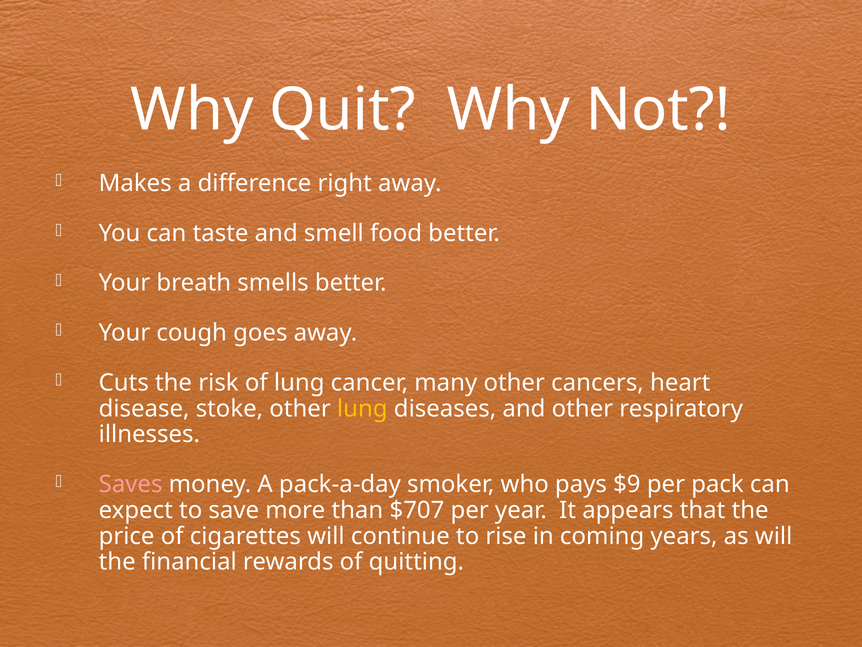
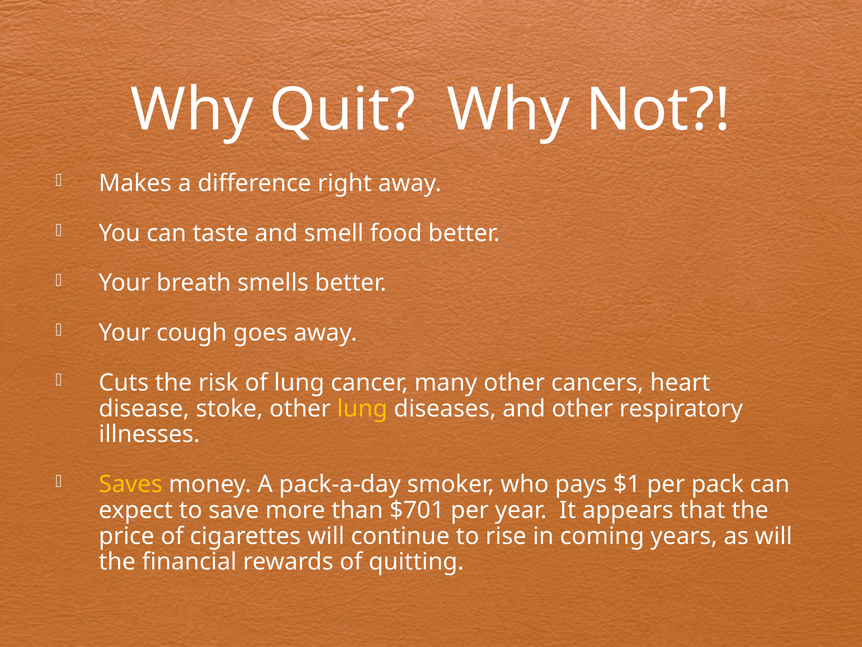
Saves colour: pink -> yellow (131, 484)
$9: $9 -> $1 (627, 484)
$707: $707 -> $701 (417, 510)
